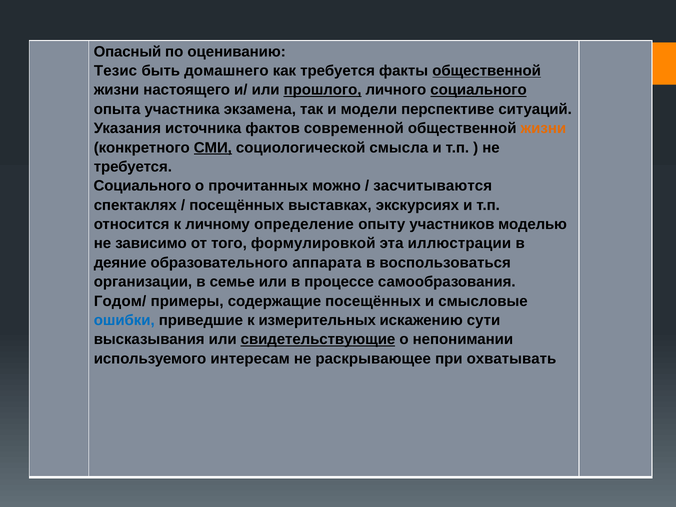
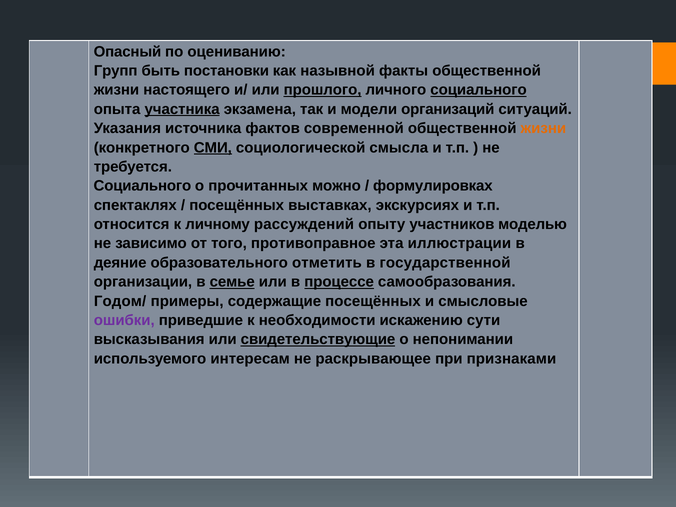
Тезис: Тезис -> Групп (116, 71)
домашнего: домашнего -> постановки (227, 71)
как требуется: требуется -> назывной (338, 71)
общественной underline: present -> none (487, 71)
участника underline: none -> present (182, 109)
перспективе: перспективе -> организаций (448, 109)
засчитываются: засчитываются -> формулировках (433, 186)
определение: определение -> рассуждений (304, 224)
формулировкой: формулировкой -> противоправное (313, 244)
аппарата: аппарата -> отметить (327, 263)
воспользоваться: воспользоваться -> государственной (445, 263)
семье underline: none -> present (232, 282)
процессе underline: none -> present (339, 282)
ошибки colour: blue -> purple (124, 320)
измерительных: измерительных -> необходимости (317, 320)
охватывать: охватывать -> признаками (511, 359)
